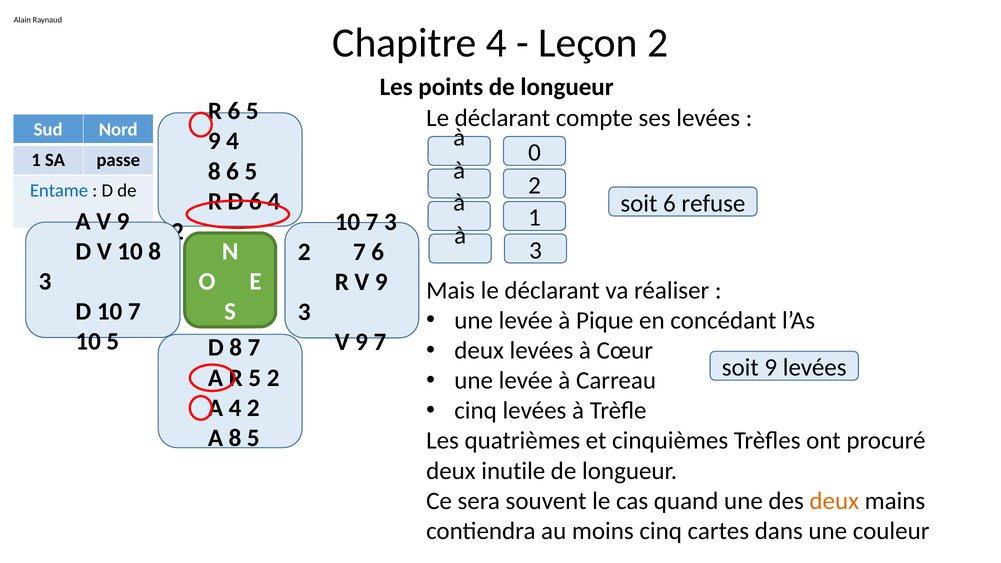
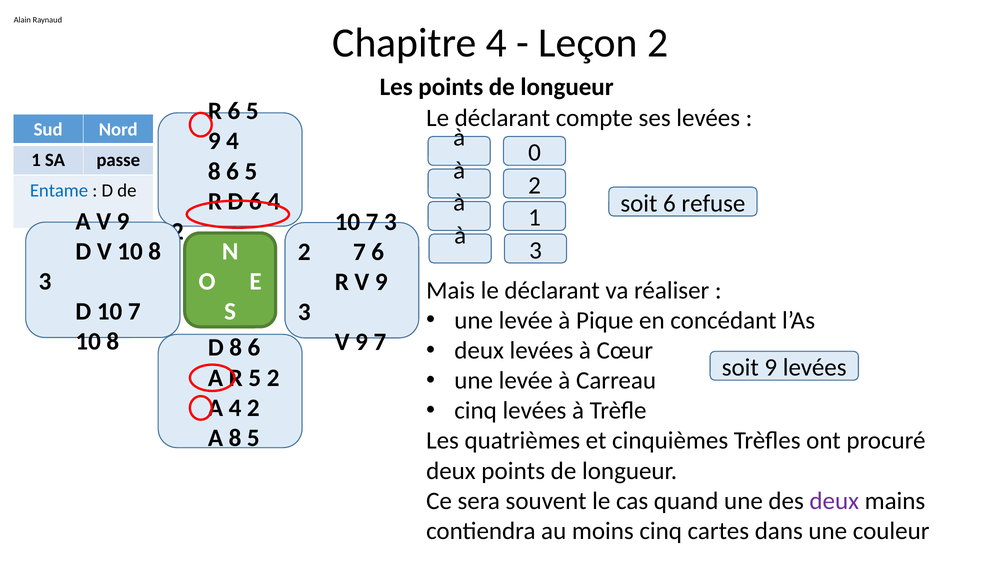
5: 5 -> 8 (113, 342)
8 7: 7 -> 6 (254, 348)
deux inutile: inutile -> points (513, 471)
deux colour: orange -> purple (834, 501)
